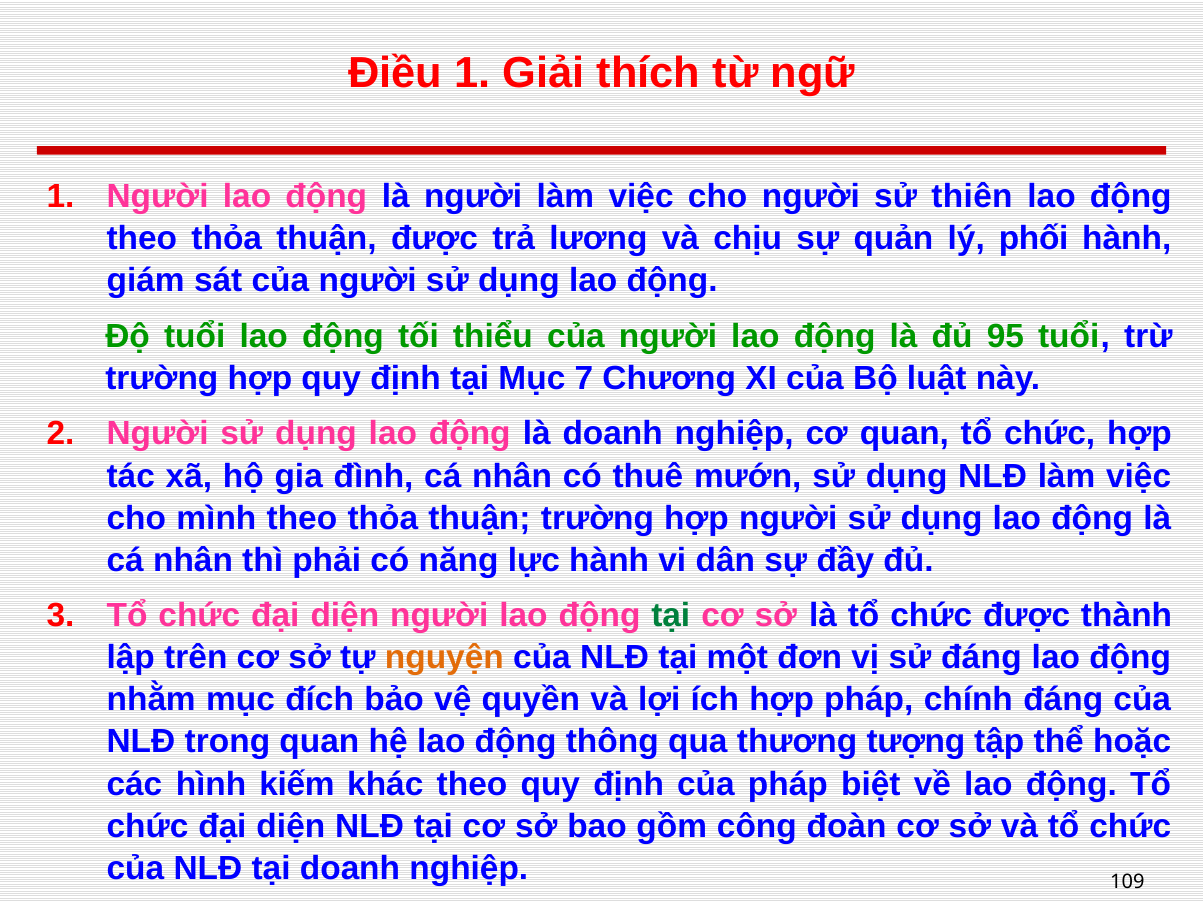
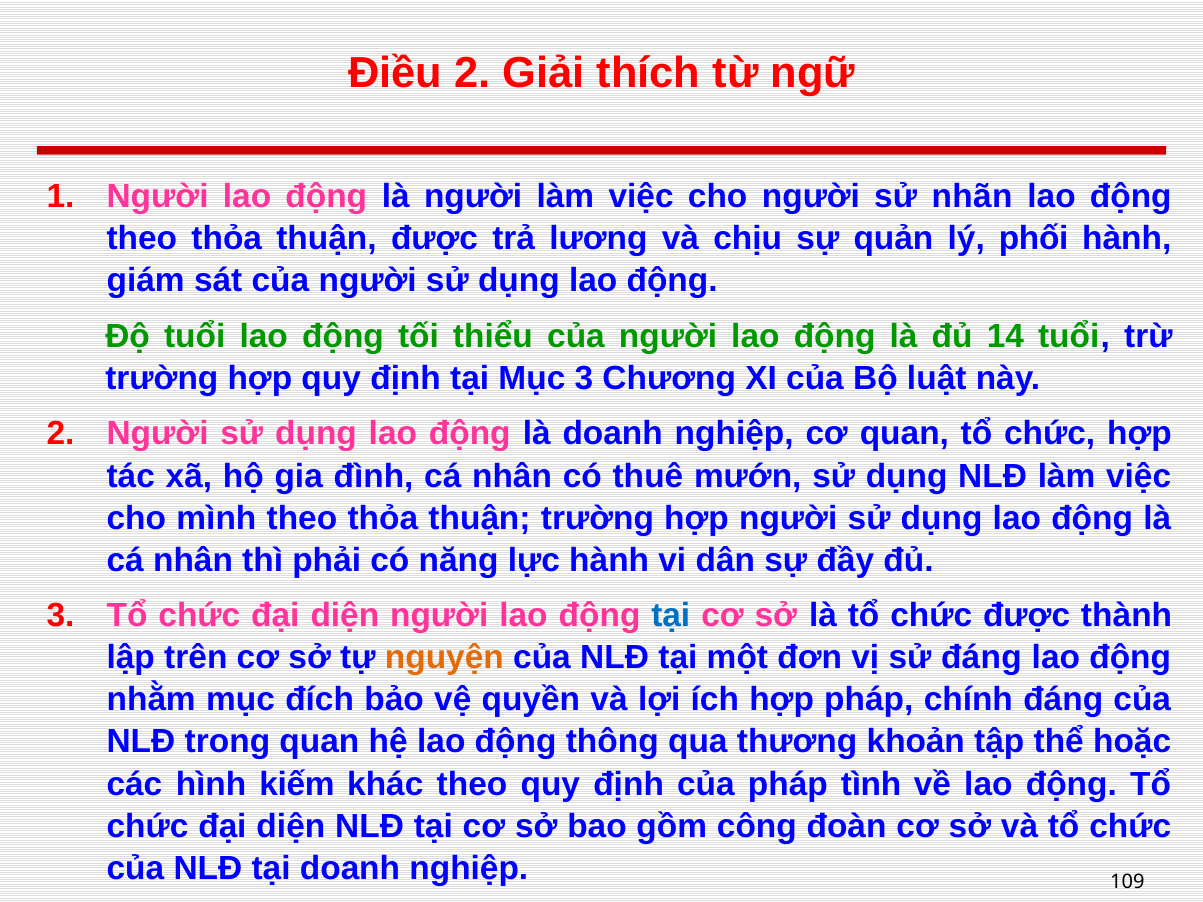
Điều 1: 1 -> 2 (472, 73)
thiên: thiên -> nhãn (972, 197)
95: 95 -> 14 (1005, 336)
Mục 7: 7 -> 3 (584, 379)
tại colour: green -> blue (671, 616)
tượng: tượng -> khoản (916, 742)
biệt: biệt -> tình (871, 784)
